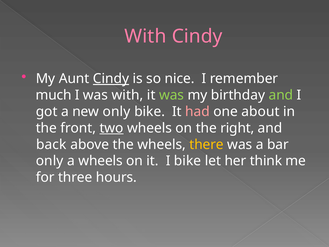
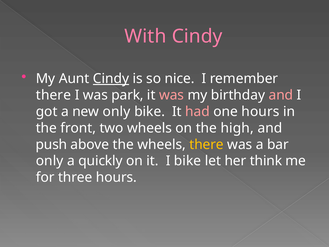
much: much -> there (53, 95)
was with: with -> park (128, 95)
was colour: light green -> pink (172, 95)
and colour: light green -> pink (281, 95)
one about: about -> hours (260, 111)
two underline: present -> none (112, 128)
right: right -> high (237, 128)
back: back -> push (51, 144)
a wheels: wheels -> quickly (100, 161)
